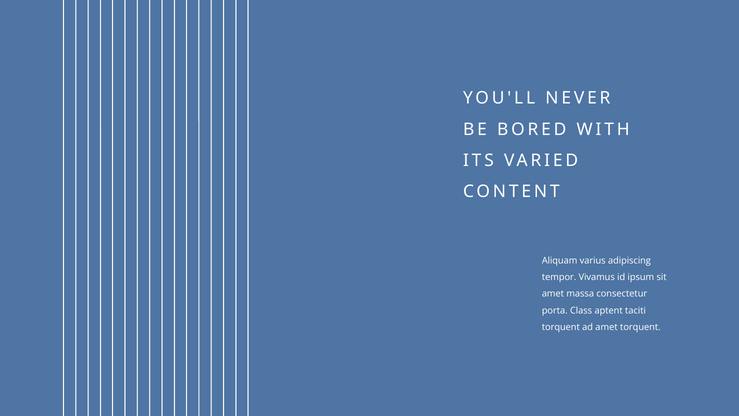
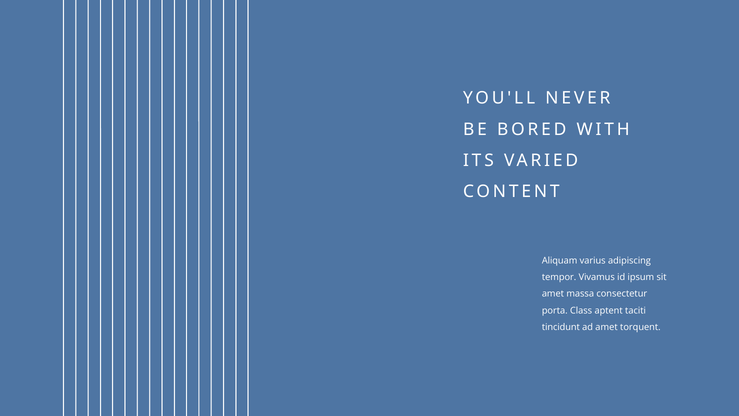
torquent: torquent -> tincidunt (561, 327)
